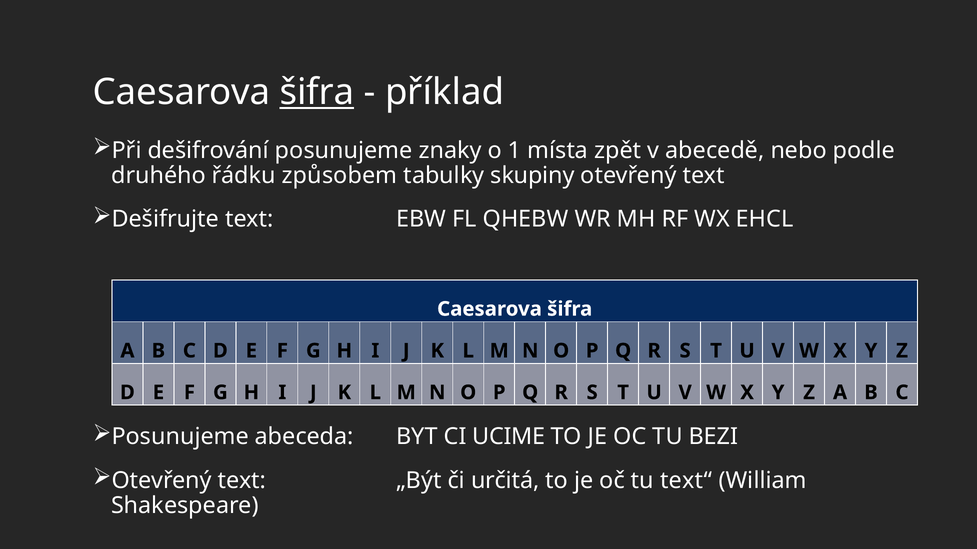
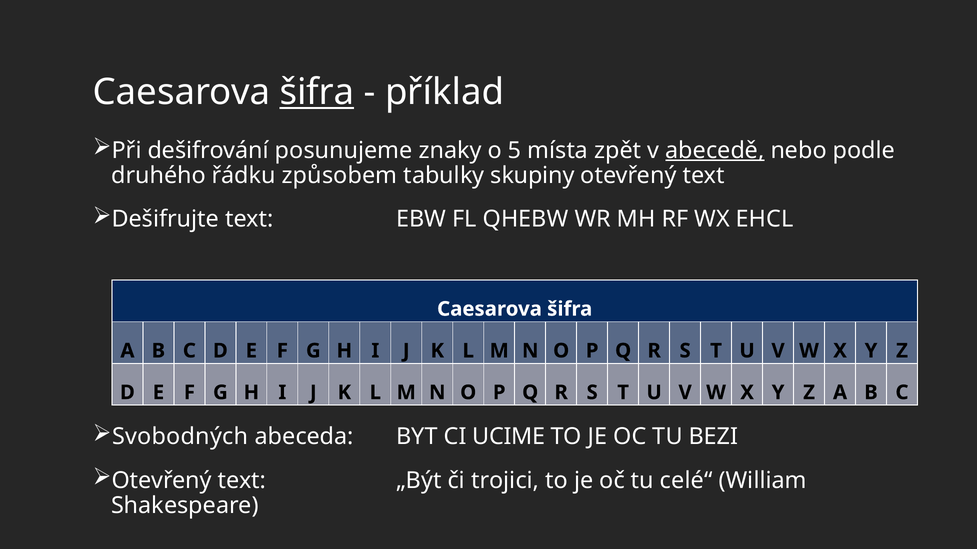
1: 1 -> 5 (515, 151)
abecedě underline: none -> present (715, 151)
Posunujeme: Posunujeme -> Svobodných (180, 437)
určitá: určitá -> trojici (505, 481)
text“: text“ -> celé“ (686, 481)
